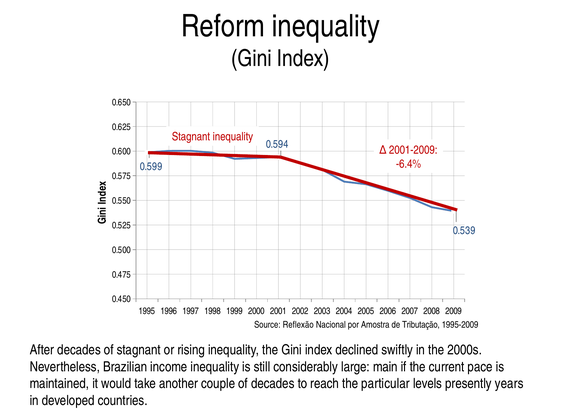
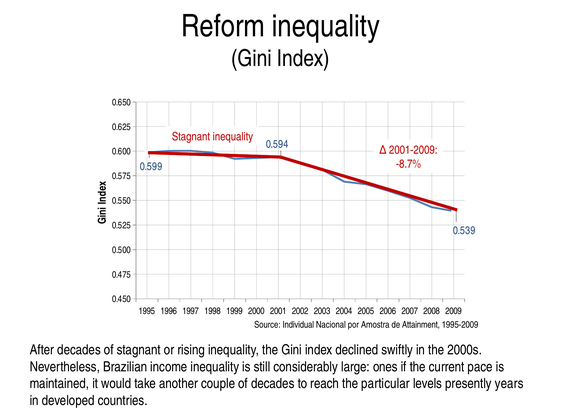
-6.4%: -6.4% -> -8.7% (408, 164)
Reflexão: Reflexão -> Individual (298, 325)
Tributação: Tributação -> Attainment (421, 325)
main: main -> ones (385, 367)
